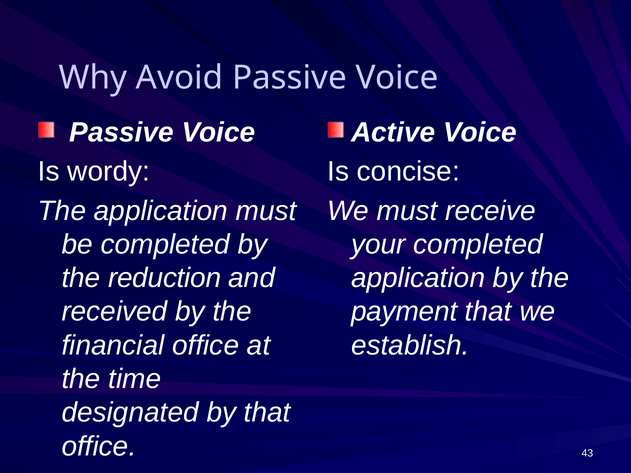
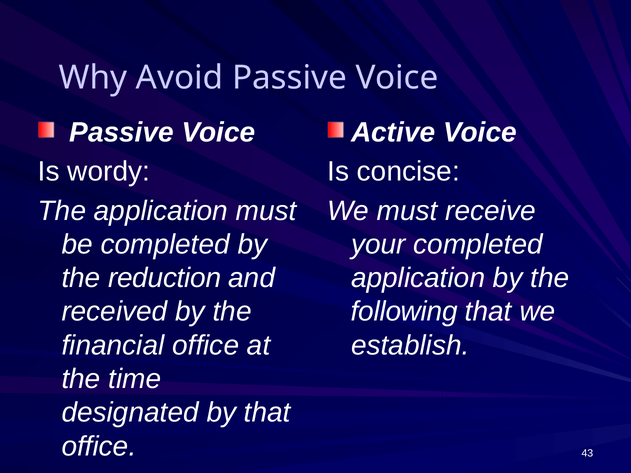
payment: payment -> following (404, 312)
